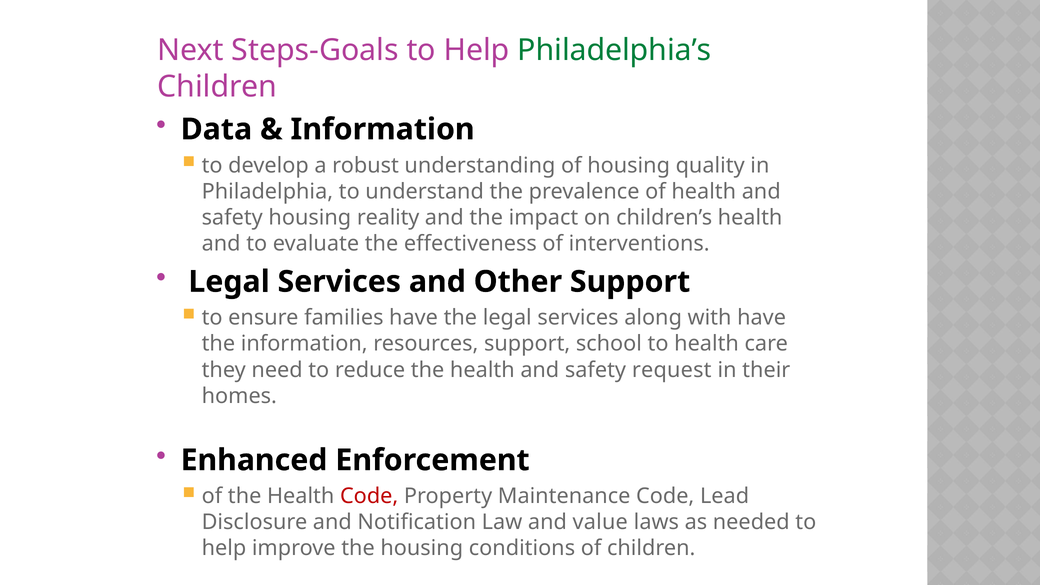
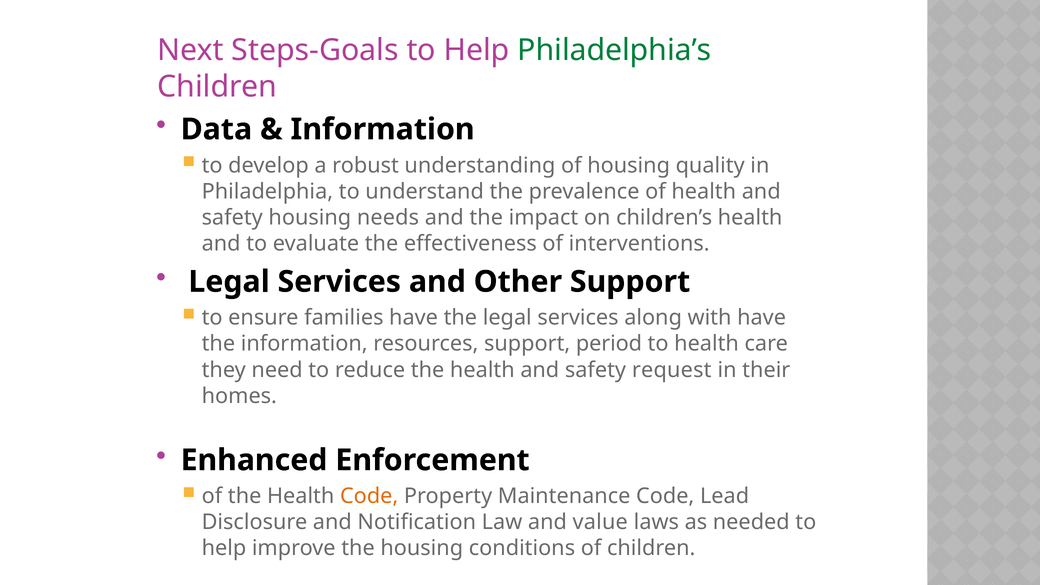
reality: reality -> needs (388, 217)
school: school -> period (609, 344)
Code colour: red -> orange (369, 496)
